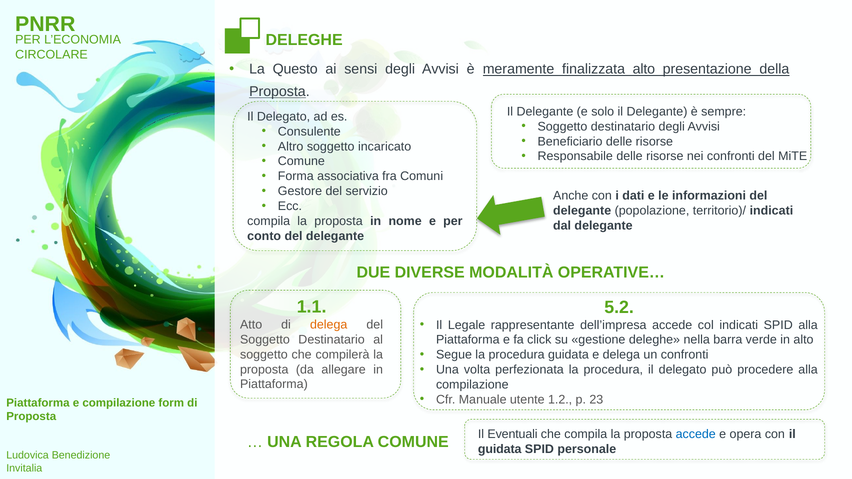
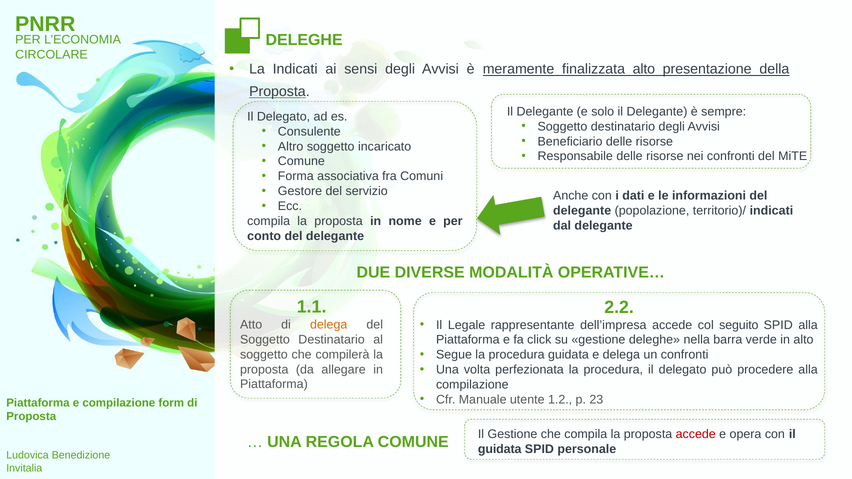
La Questo: Questo -> Indicati (295, 69)
5.2: 5.2 -> 2.2 (619, 307)
col indicati: indicati -> seguito (739, 325)
Il Eventuali: Eventuali -> Gestione (512, 435)
accede colour: blue -> red (696, 435)
